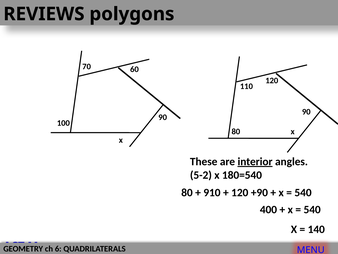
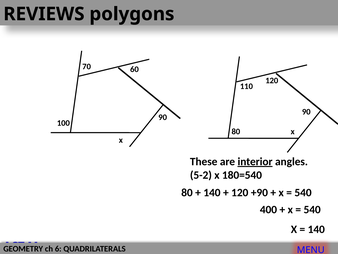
910: 910 -> 140 (212, 192)
